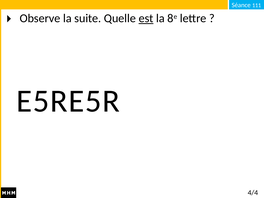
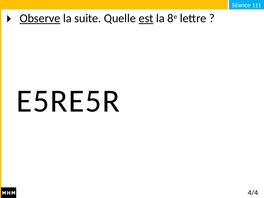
Observe underline: none -> present (40, 18)
